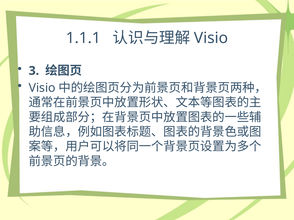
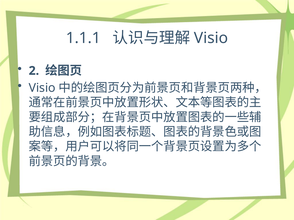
3: 3 -> 2 (34, 71)
